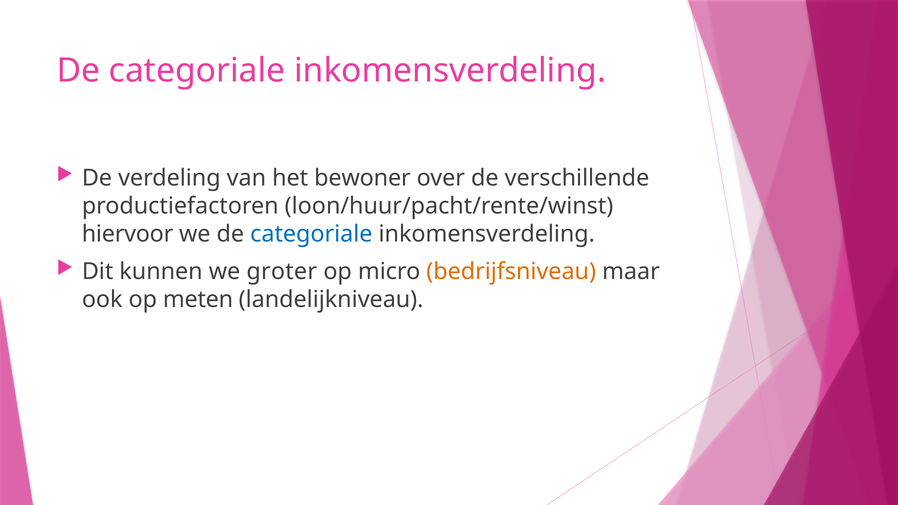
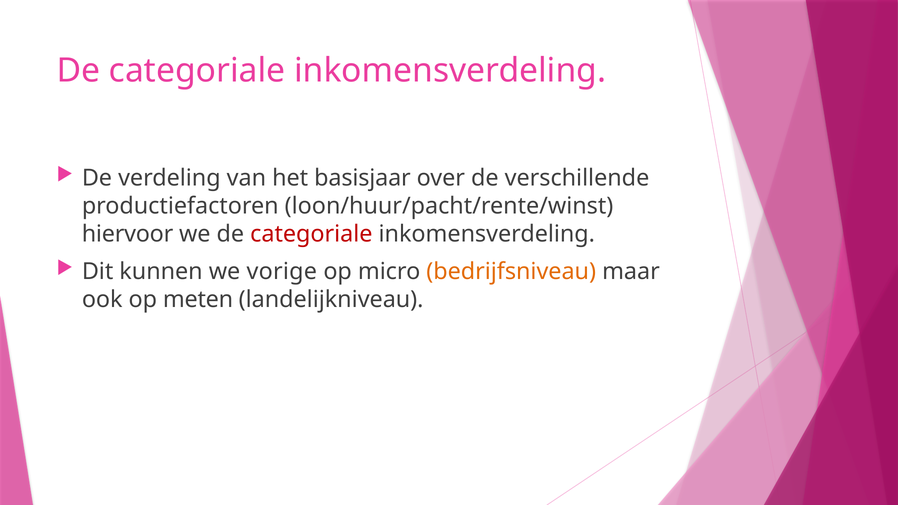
bewoner: bewoner -> basisjaar (363, 178)
categoriale colour: blue -> red (311, 234)
groter: groter -> vorige (282, 272)
